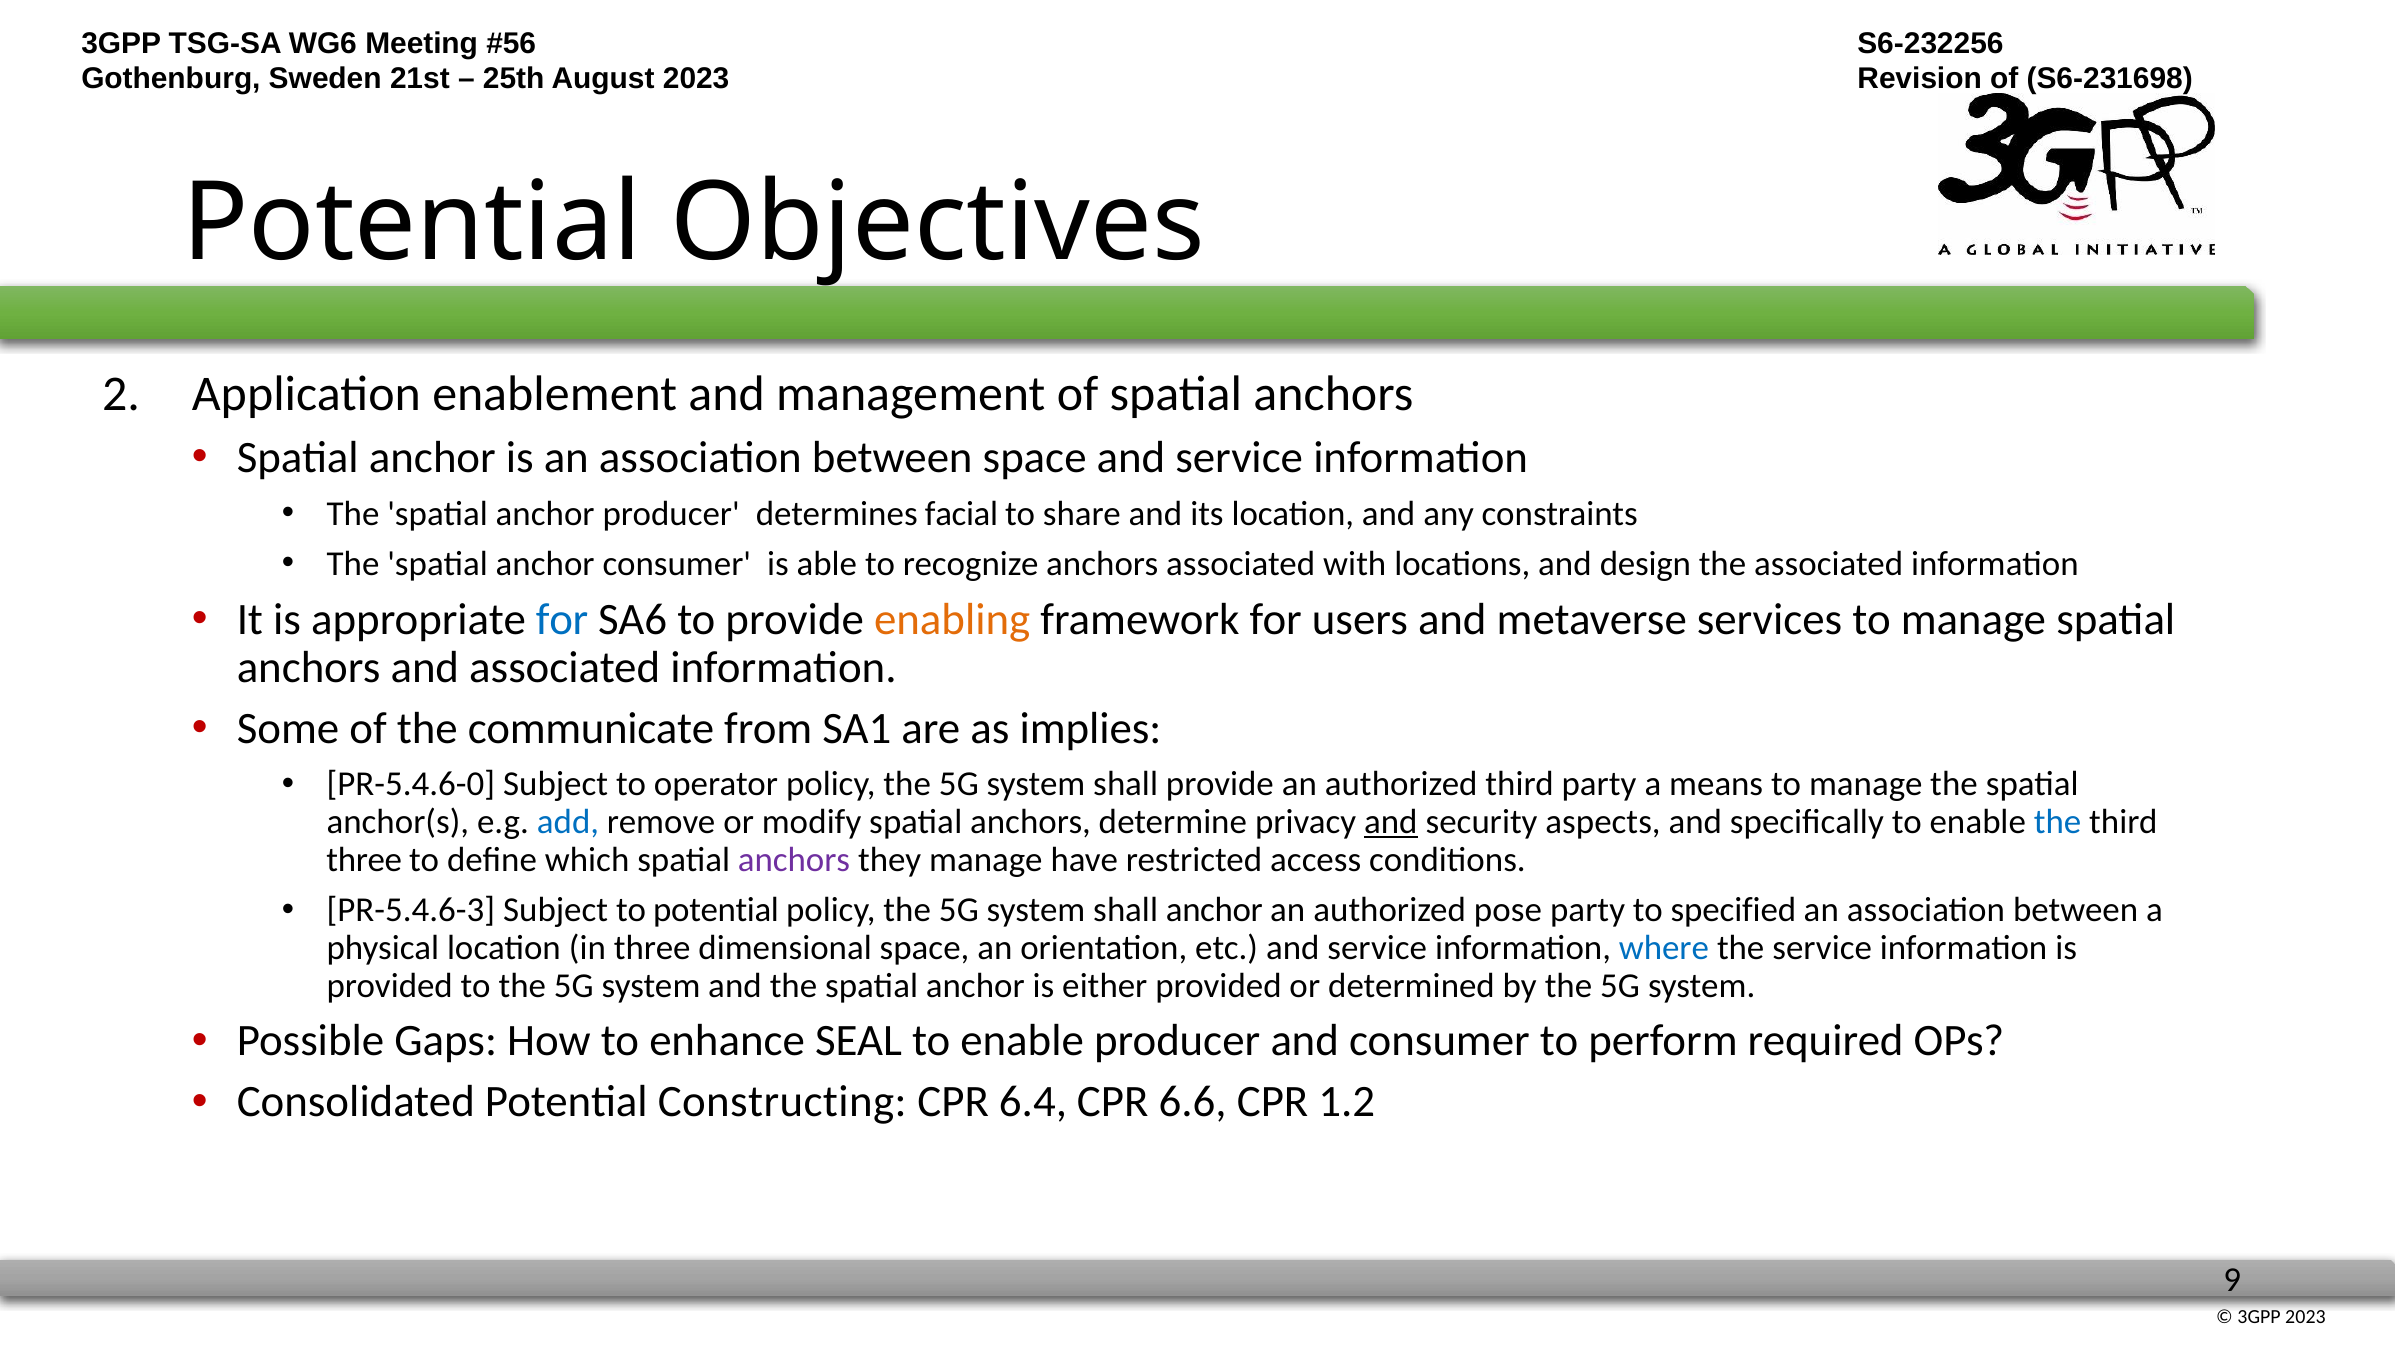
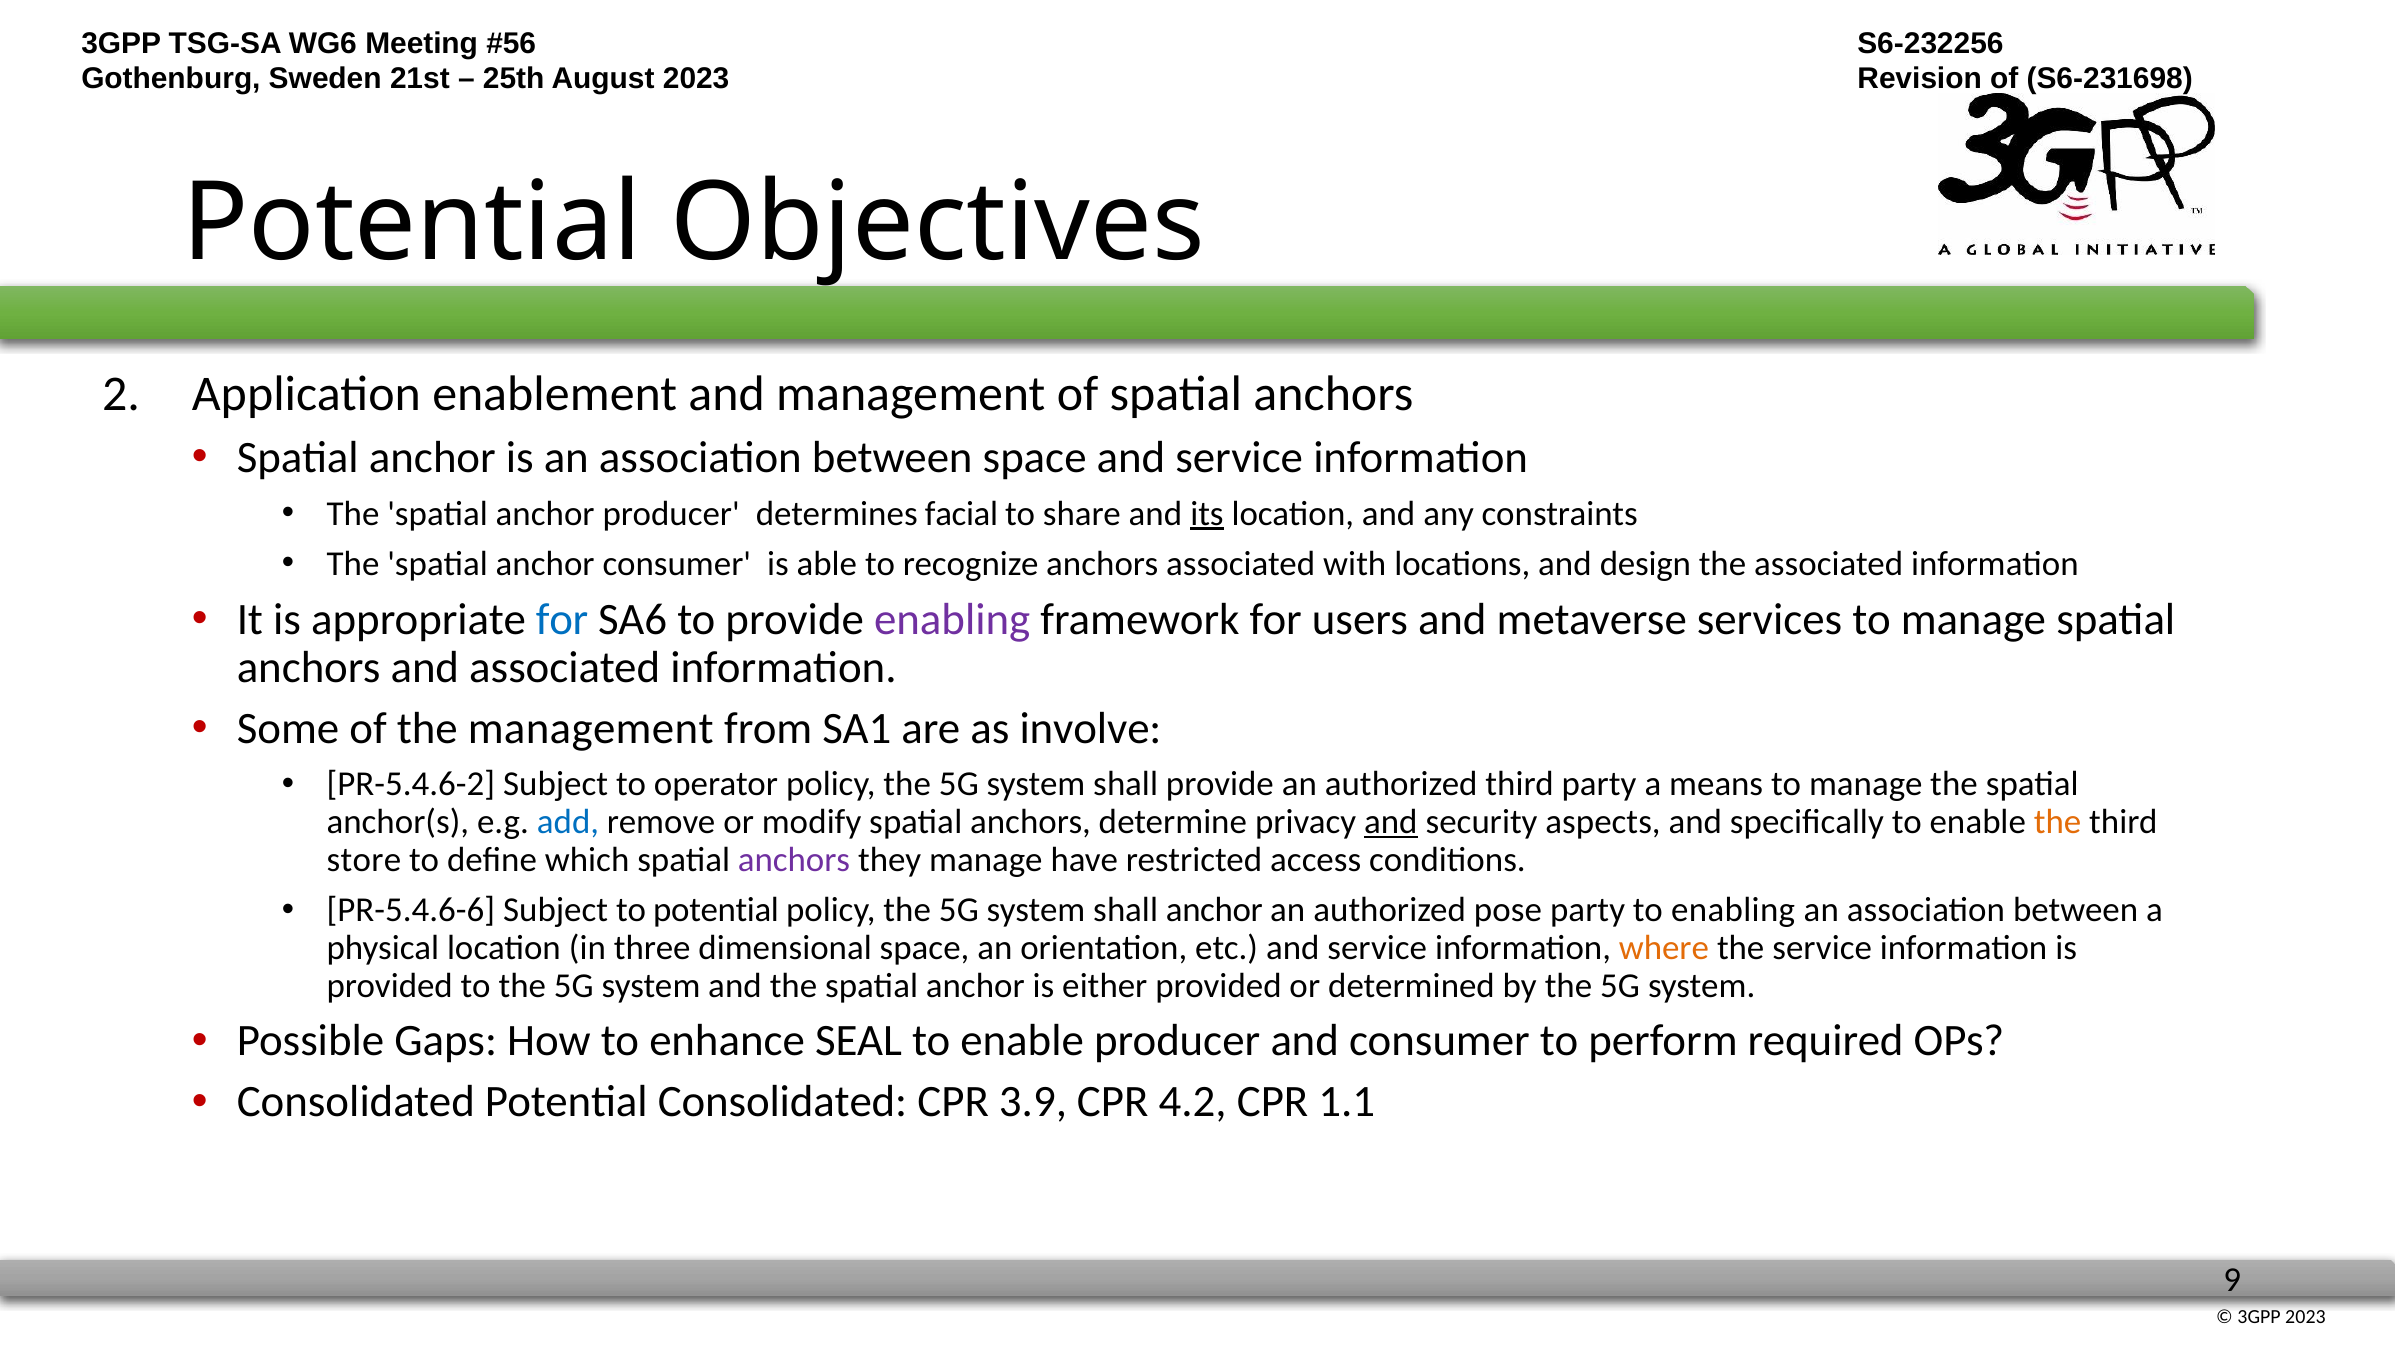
its underline: none -> present (1207, 514)
enabling colour: orange -> purple (952, 619)
the communicate: communicate -> management (591, 729)
implies: implies -> involve (1091, 729)
PR-5.4.6-0: PR-5.4.6-0 -> PR-5.4.6-2 (411, 784)
the colour: blue -> orange (2058, 822)
three: three -> store (364, 860)
PR-5.4.6-3: PR-5.4.6-3 -> PR-5.4.6-6 (411, 910)
to specified: specified -> enabling (1733, 910)
where colour: blue -> orange (1664, 948)
Potential Constructing: Constructing -> Consolidated (782, 1102)
6.4: 6.4 -> 3.9 (1033, 1102)
6.6: 6.6 -> 4.2 (1193, 1102)
1.2: 1.2 -> 1.1 (1347, 1102)
